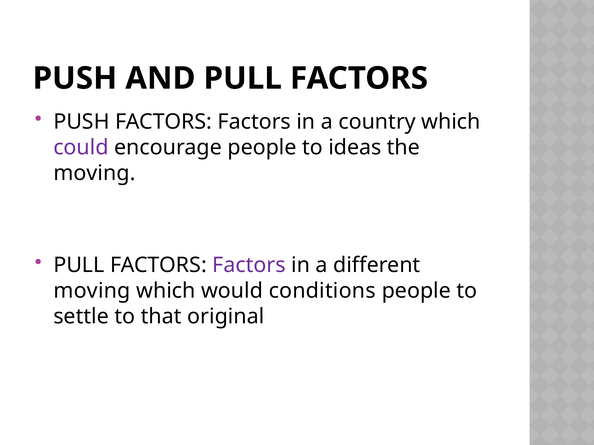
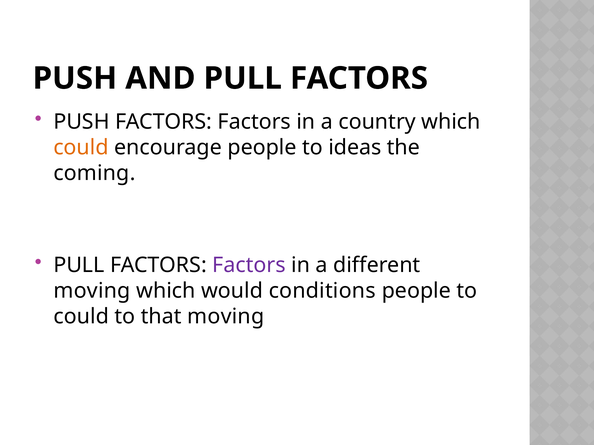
could colour: purple -> orange (81, 148)
moving: moving -> coming (94, 173)
settle: settle -> could (81, 317)
that original: original -> moving (226, 317)
